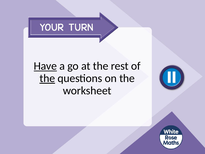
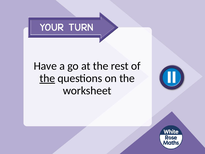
Have underline: present -> none (45, 66)
